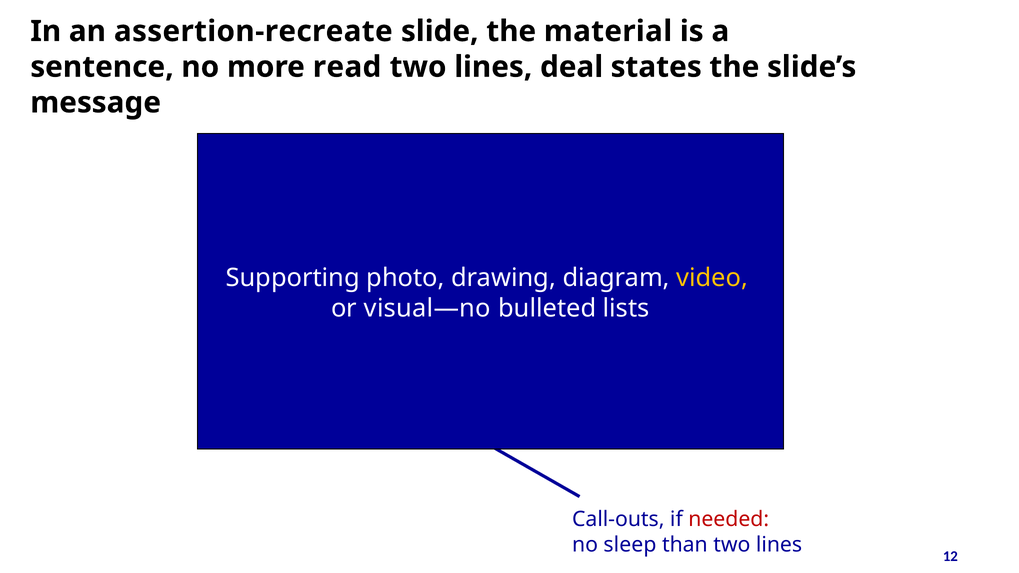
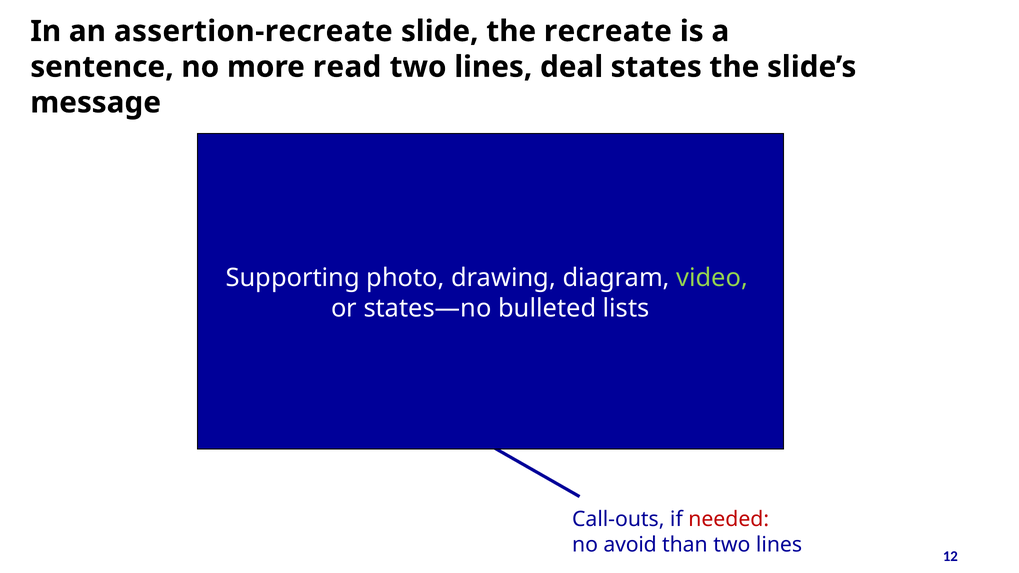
material: material -> recreate (608, 31)
video colour: yellow -> light green (712, 278)
visual—no: visual—no -> states—no (428, 308)
sleep: sleep -> avoid (630, 545)
